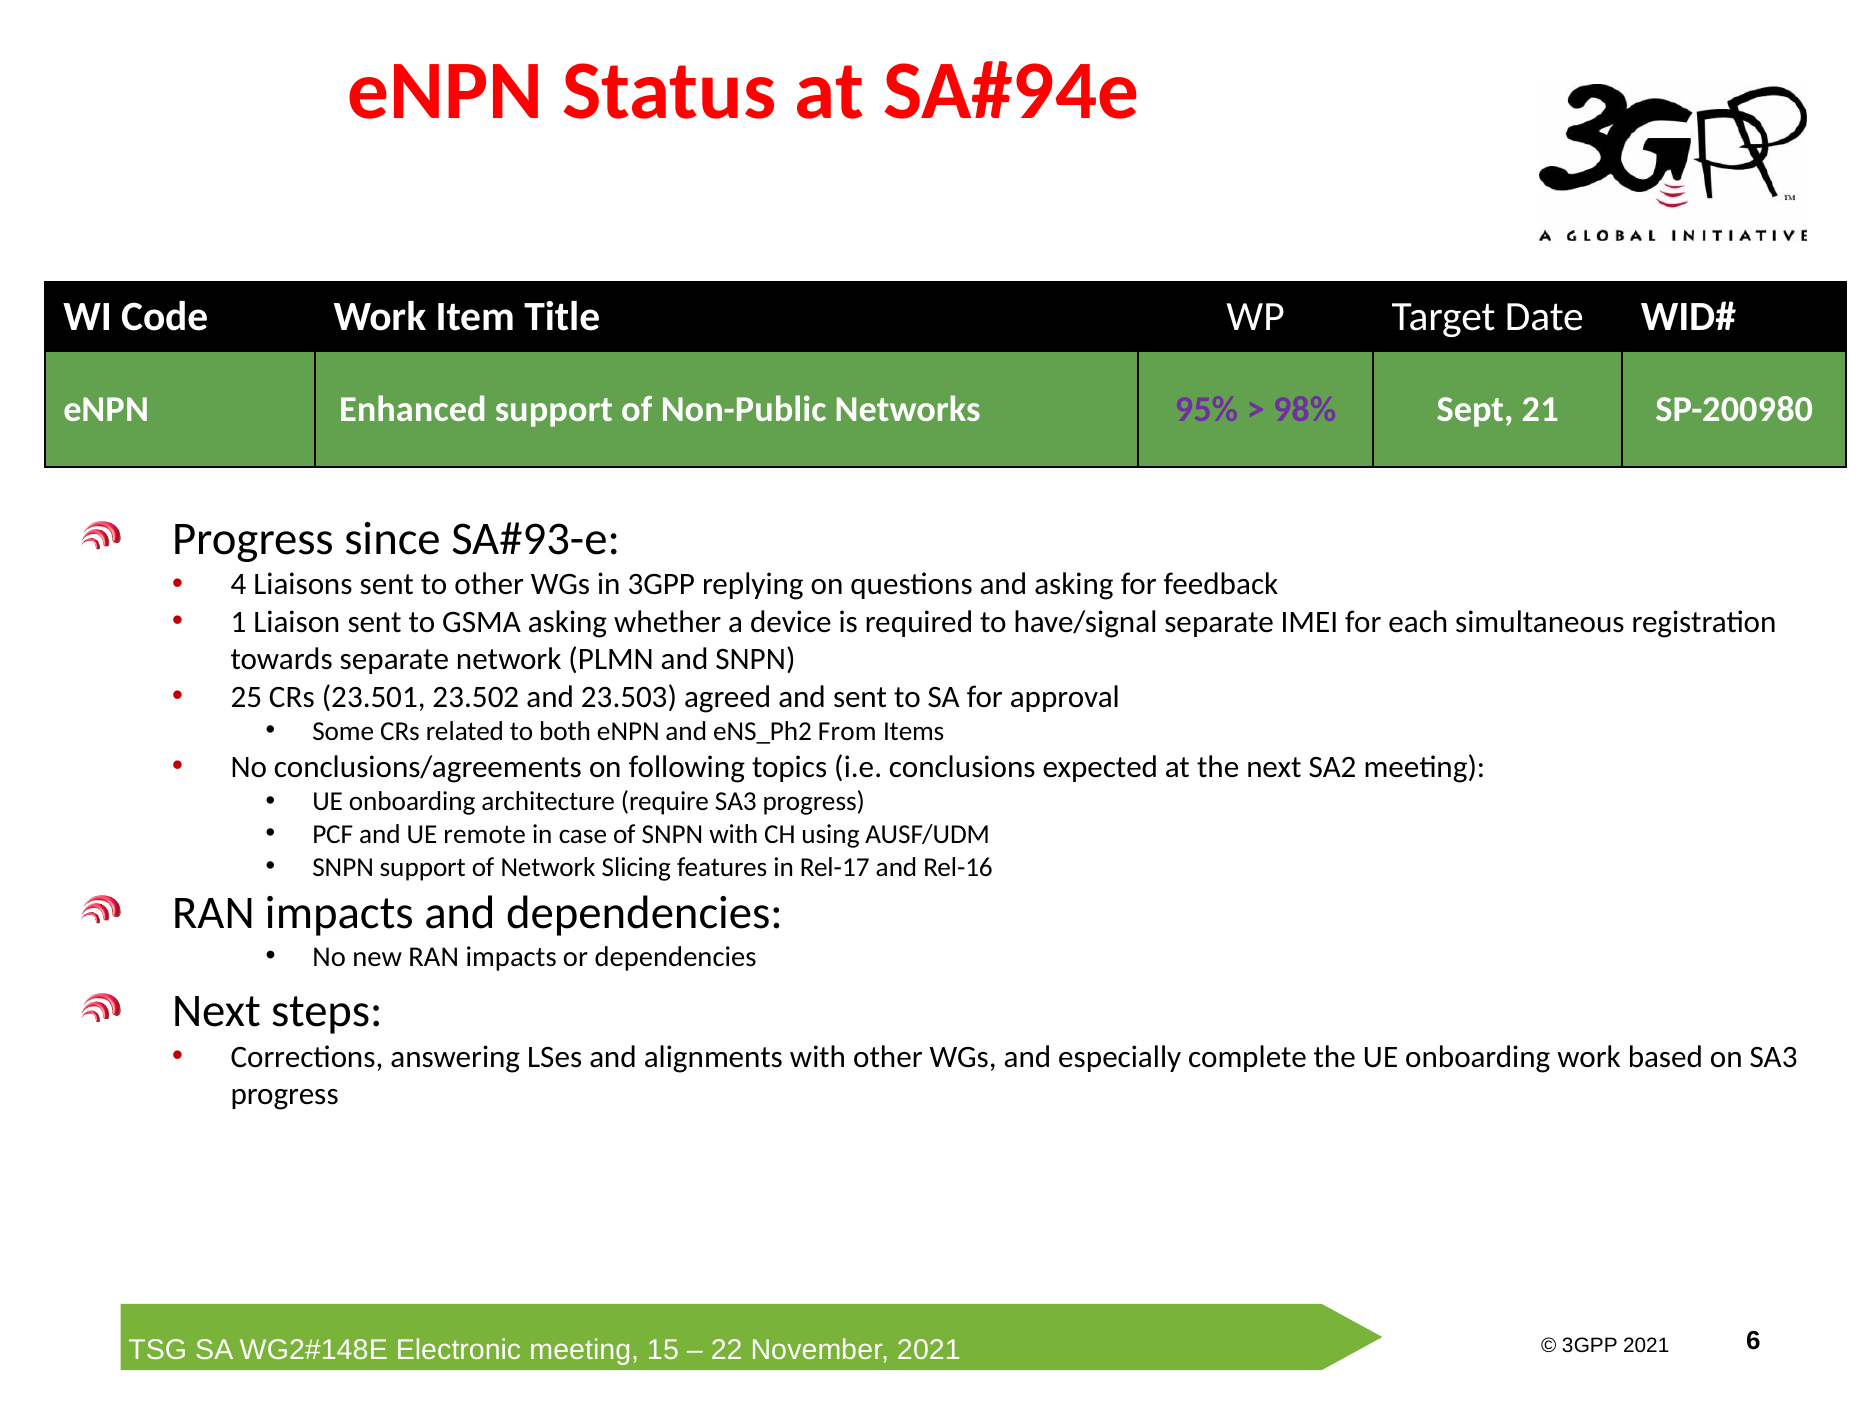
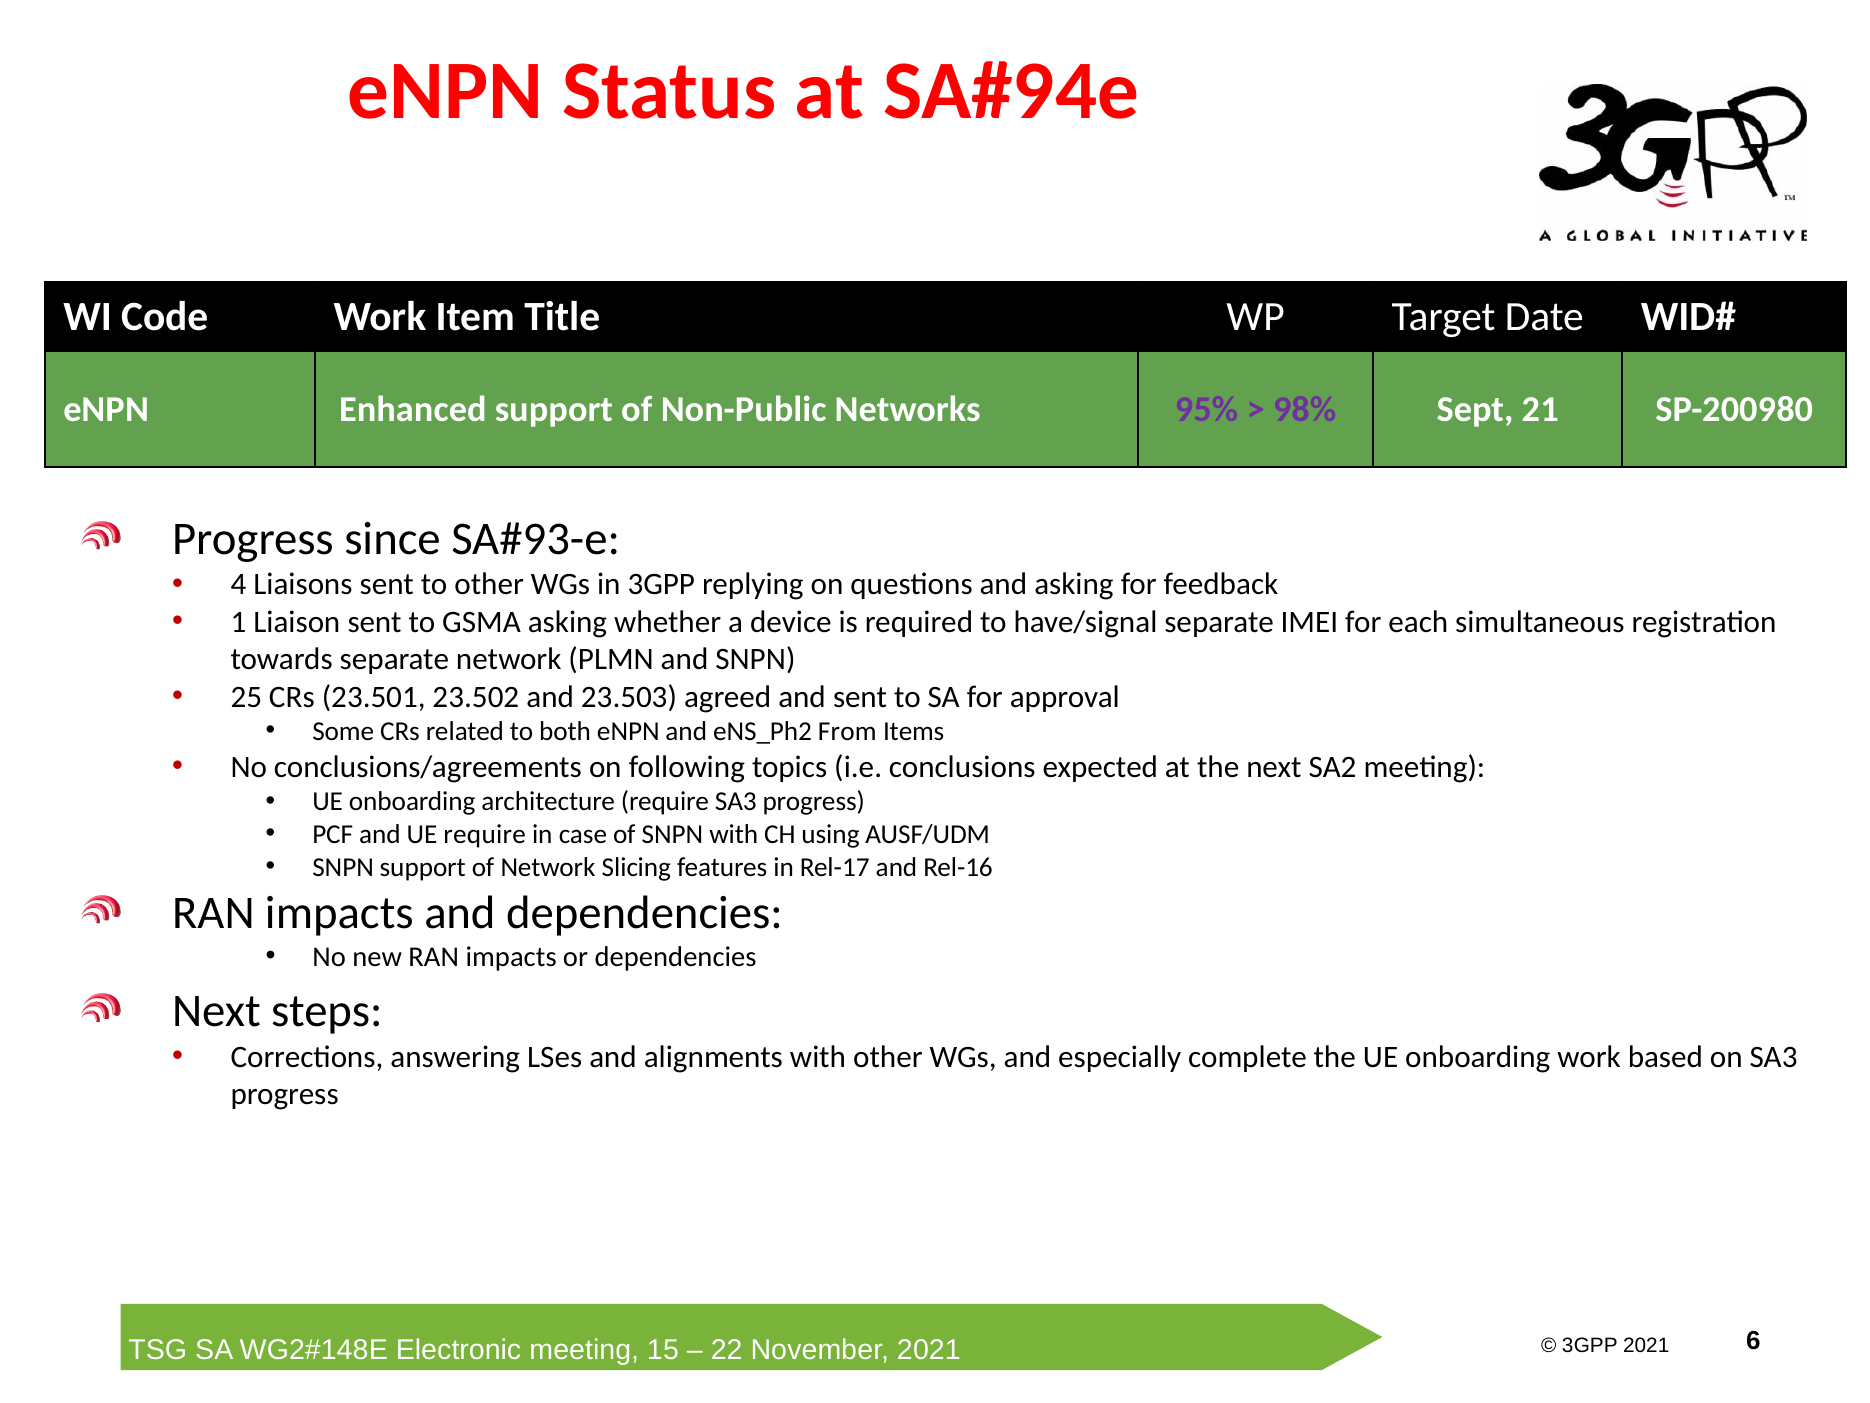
UE remote: remote -> require (485, 834)
